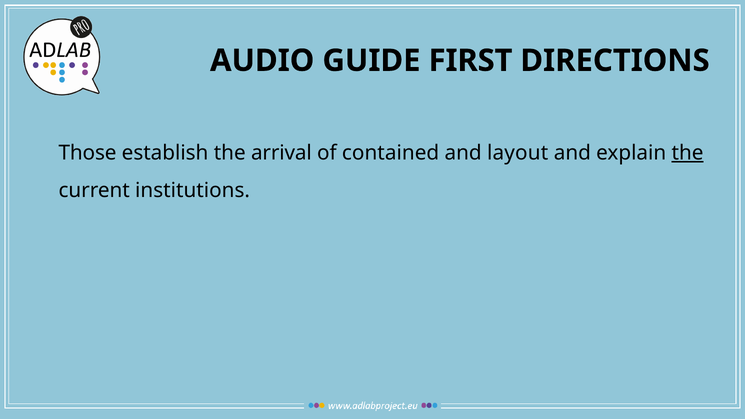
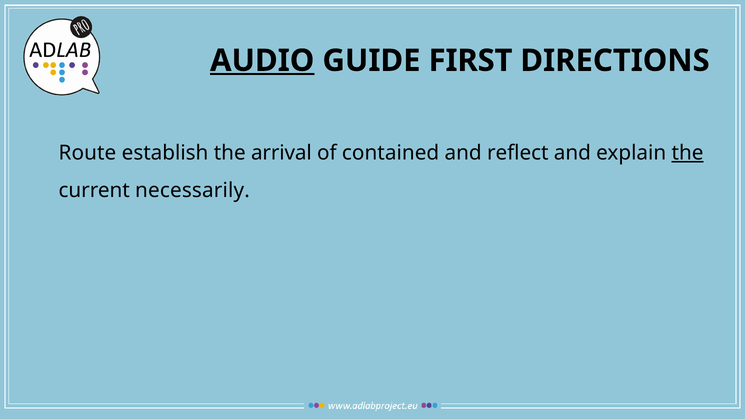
AUDIO underline: none -> present (262, 61)
Those: Those -> Route (87, 153)
layout: layout -> reflect (518, 153)
institutions: institutions -> necessarily (192, 190)
